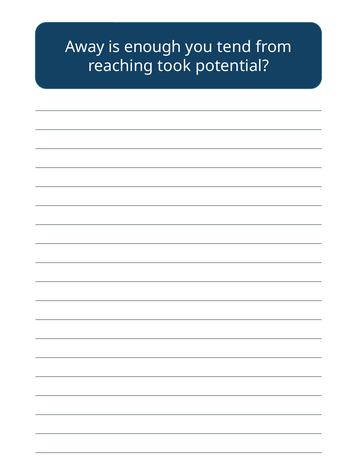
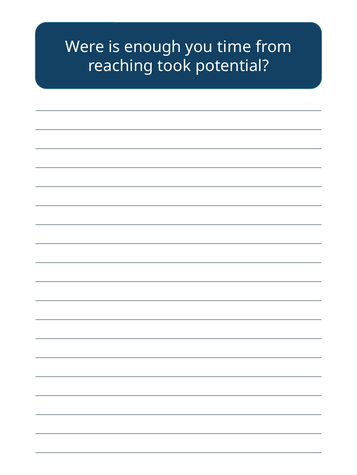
Away: Away -> Were (85, 47)
tend: tend -> time (234, 47)
